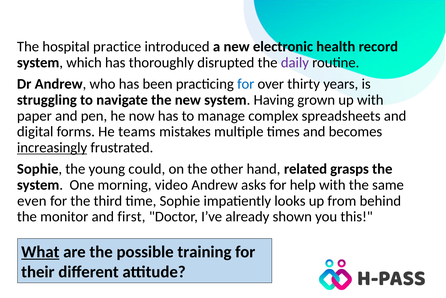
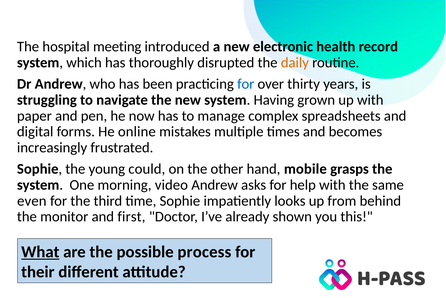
practice: practice -> meeting (117, 47)
daily colour: purple -> orange (295, 63)
teams: teams -> online (137, 131)
increasingly underline: present -> none (52, 147)
related: related -> mobile (305, 169)
training: training -> process (204, 251)
